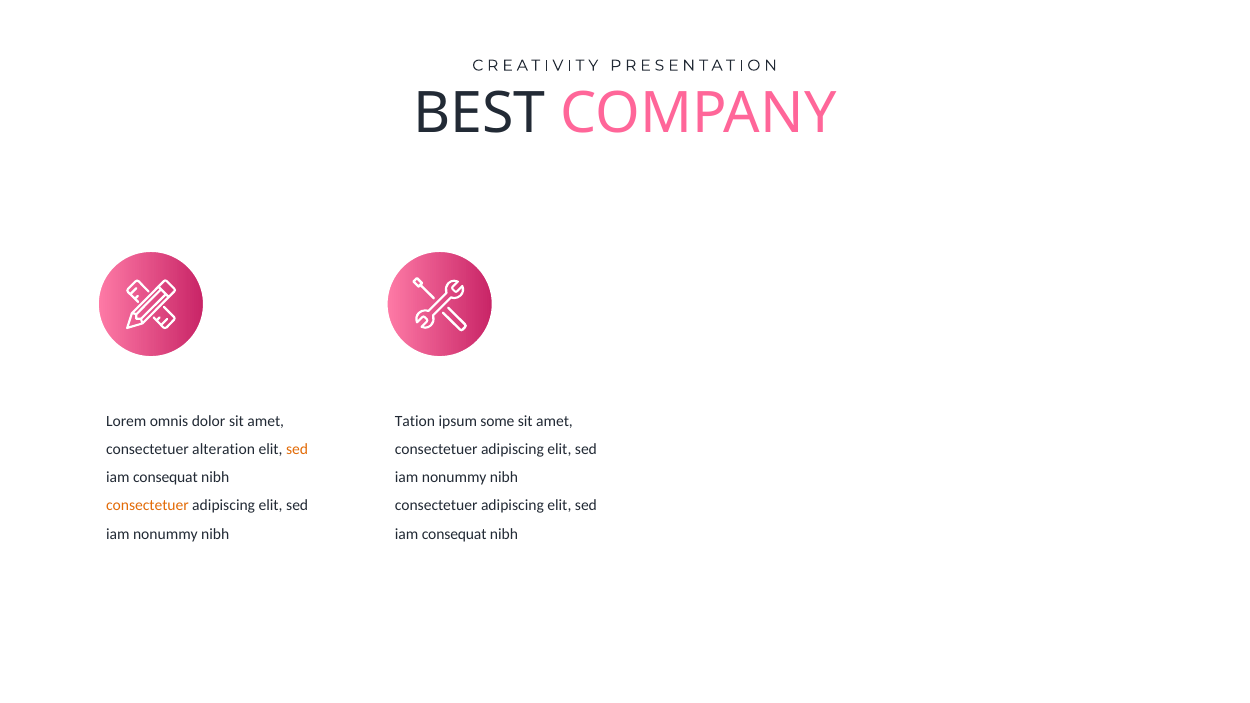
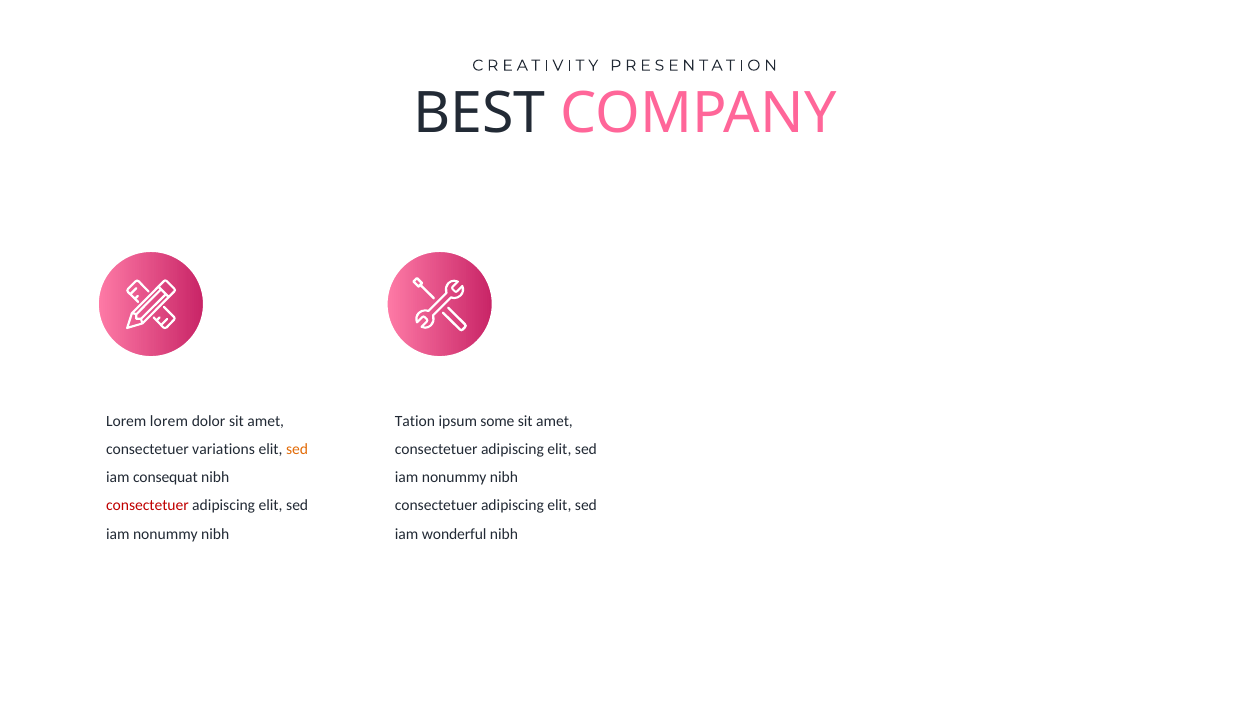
Lorem omnis: omnis -> lorem (169, 421)
alteration: alteration -> variations (224, 450)
consectetuer colour: orange -> red (147, 506)
consequat: consequat -> wonderful (454, 534)
